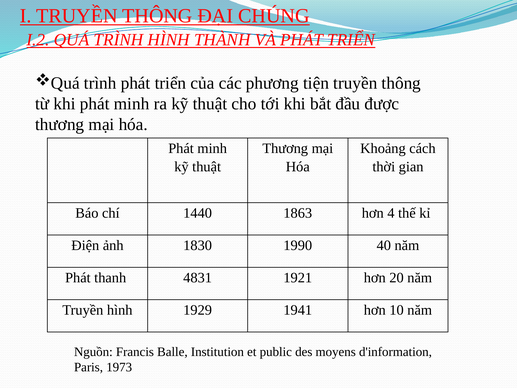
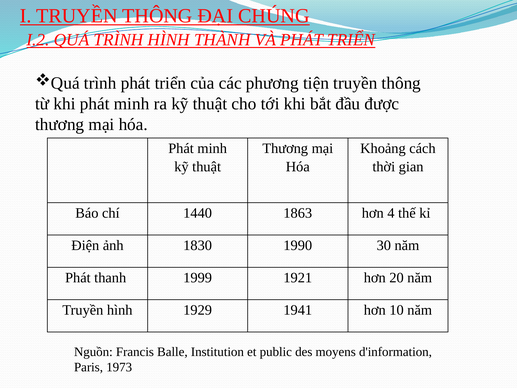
40: 40 -> 30 (384, 245)
4831: 4831 -> 1999 (198, 278)
